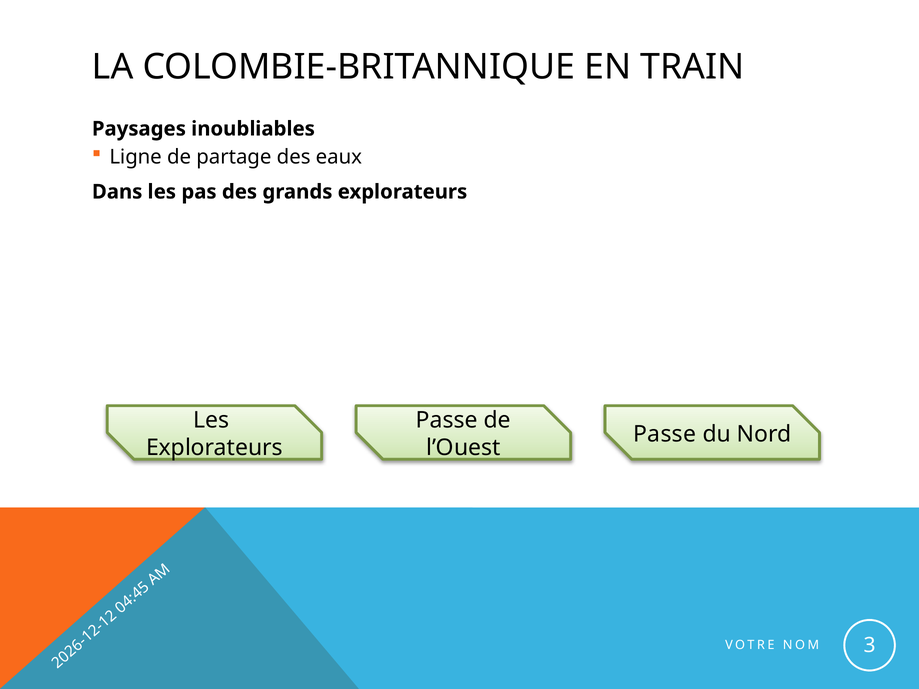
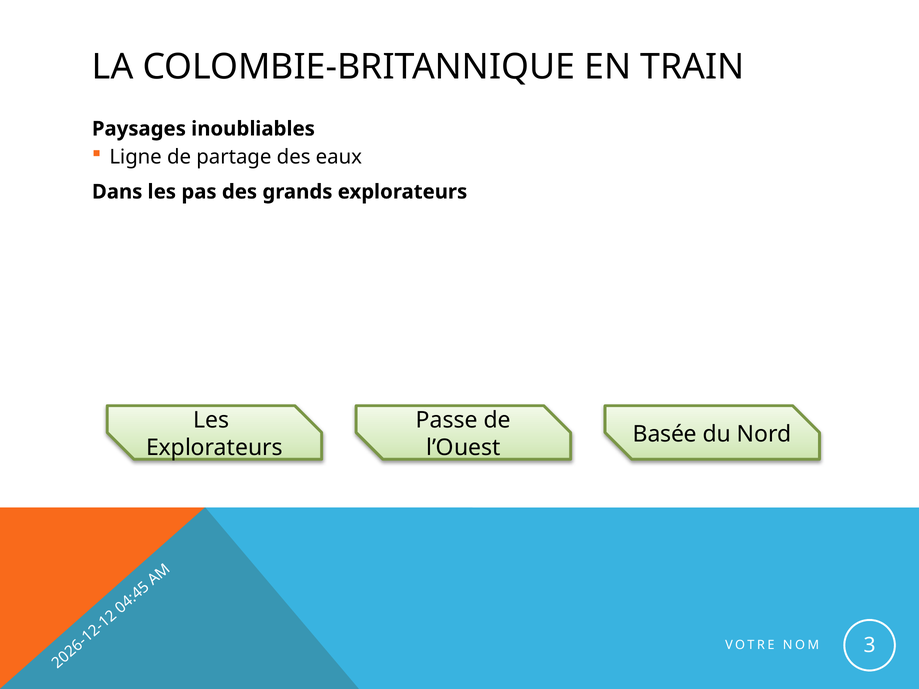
Passe: Passe -> Basée (665, 434)
